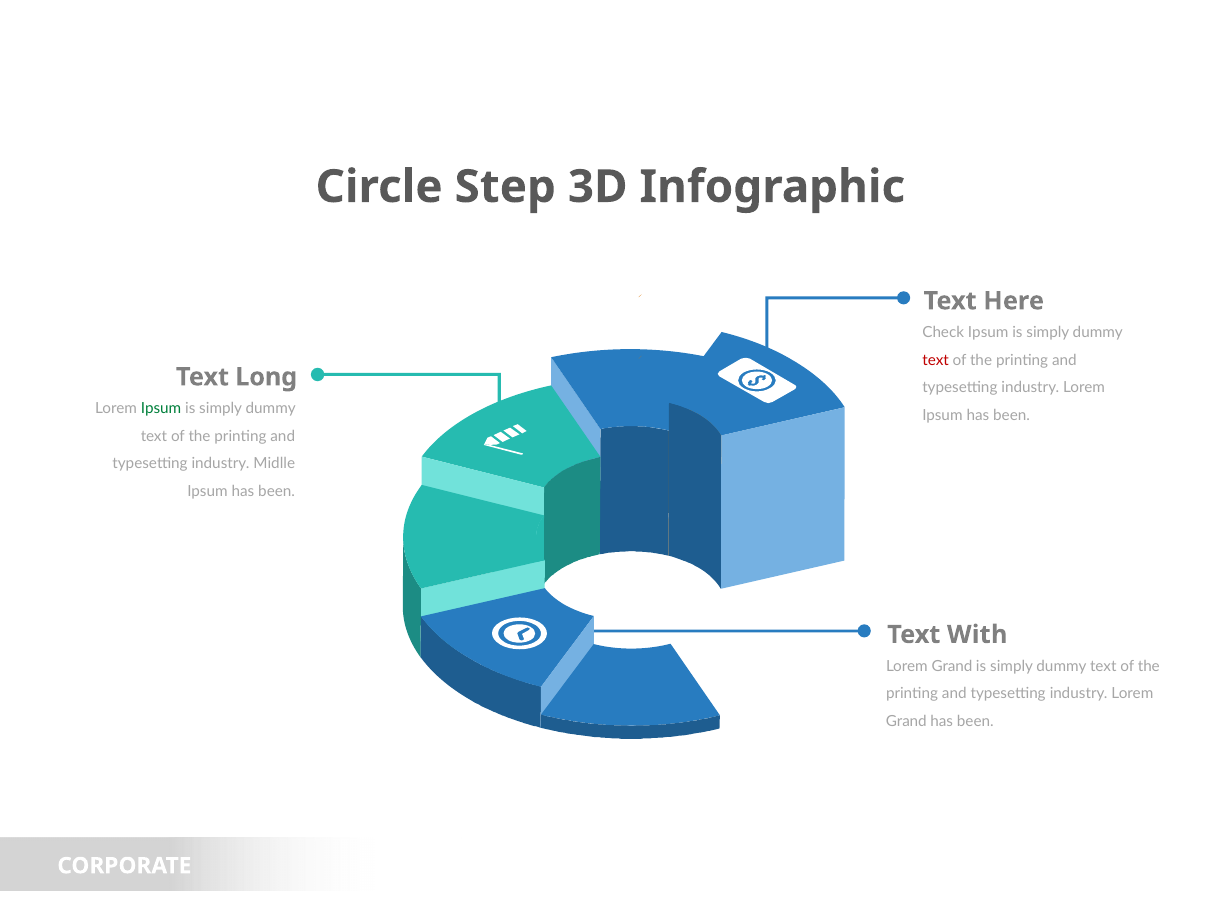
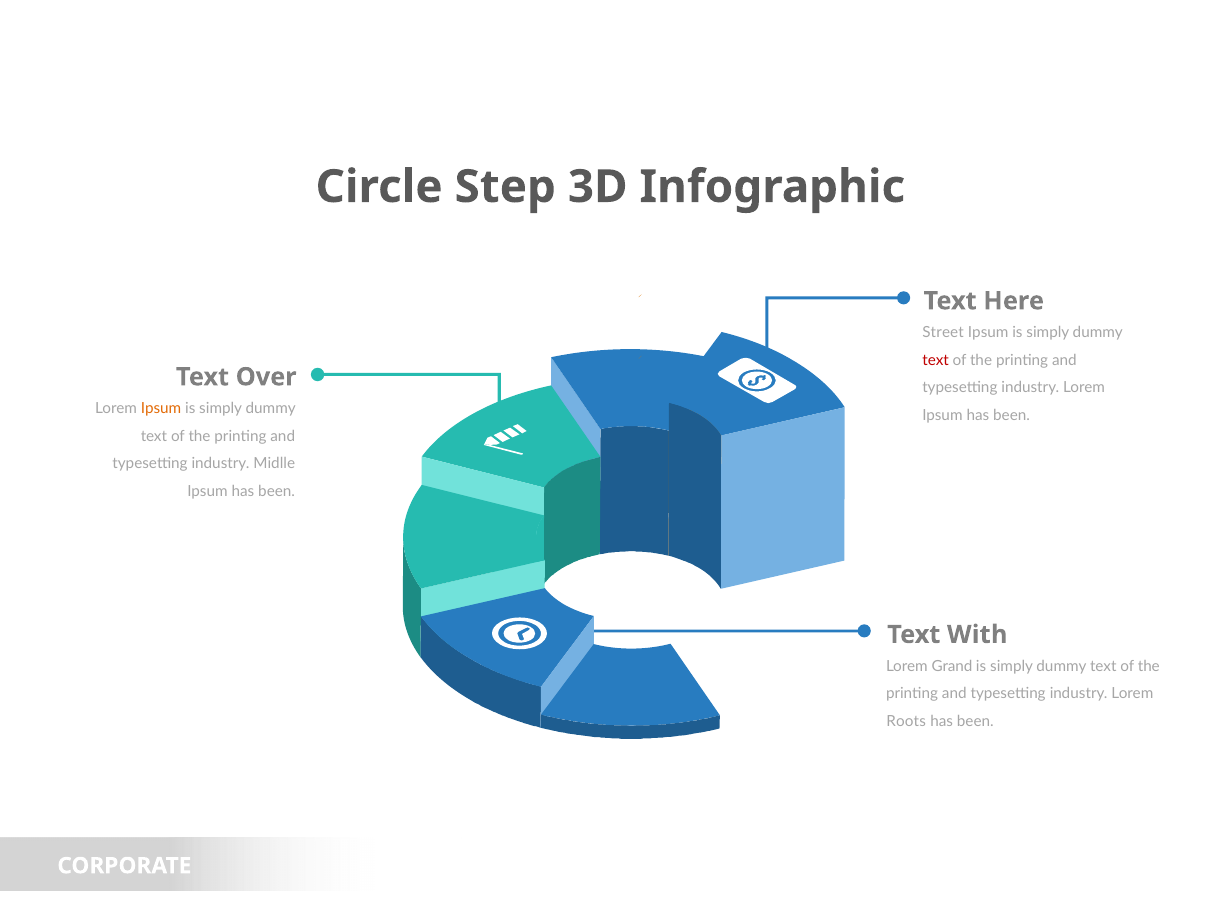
Check: Check -> Street (943, 333)
Long: Long -> Over (266, 377)
Ipsum colour: green -> orange (161, 409)
Grand: Grand -> Roots (906, 721)
